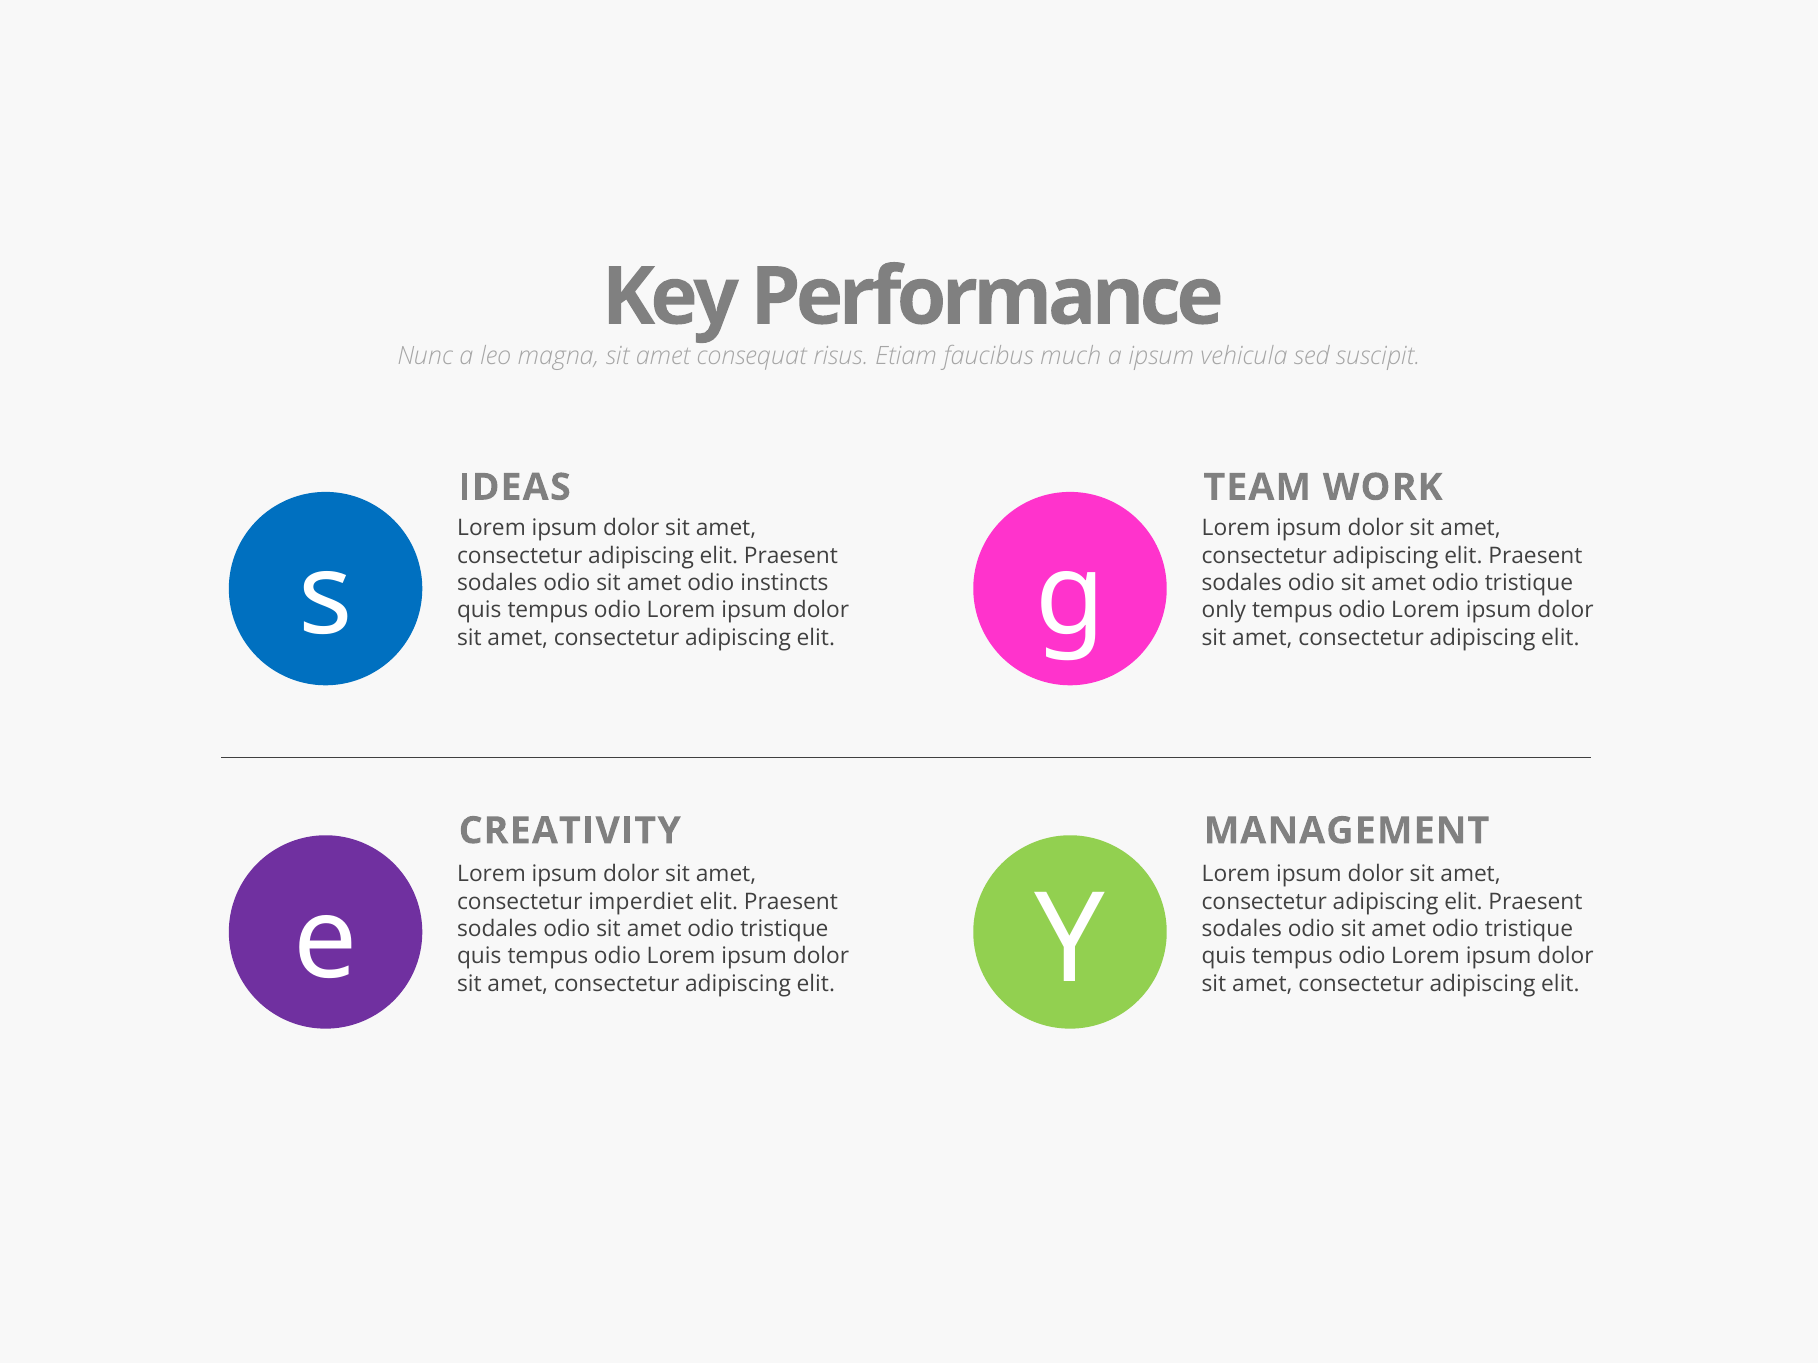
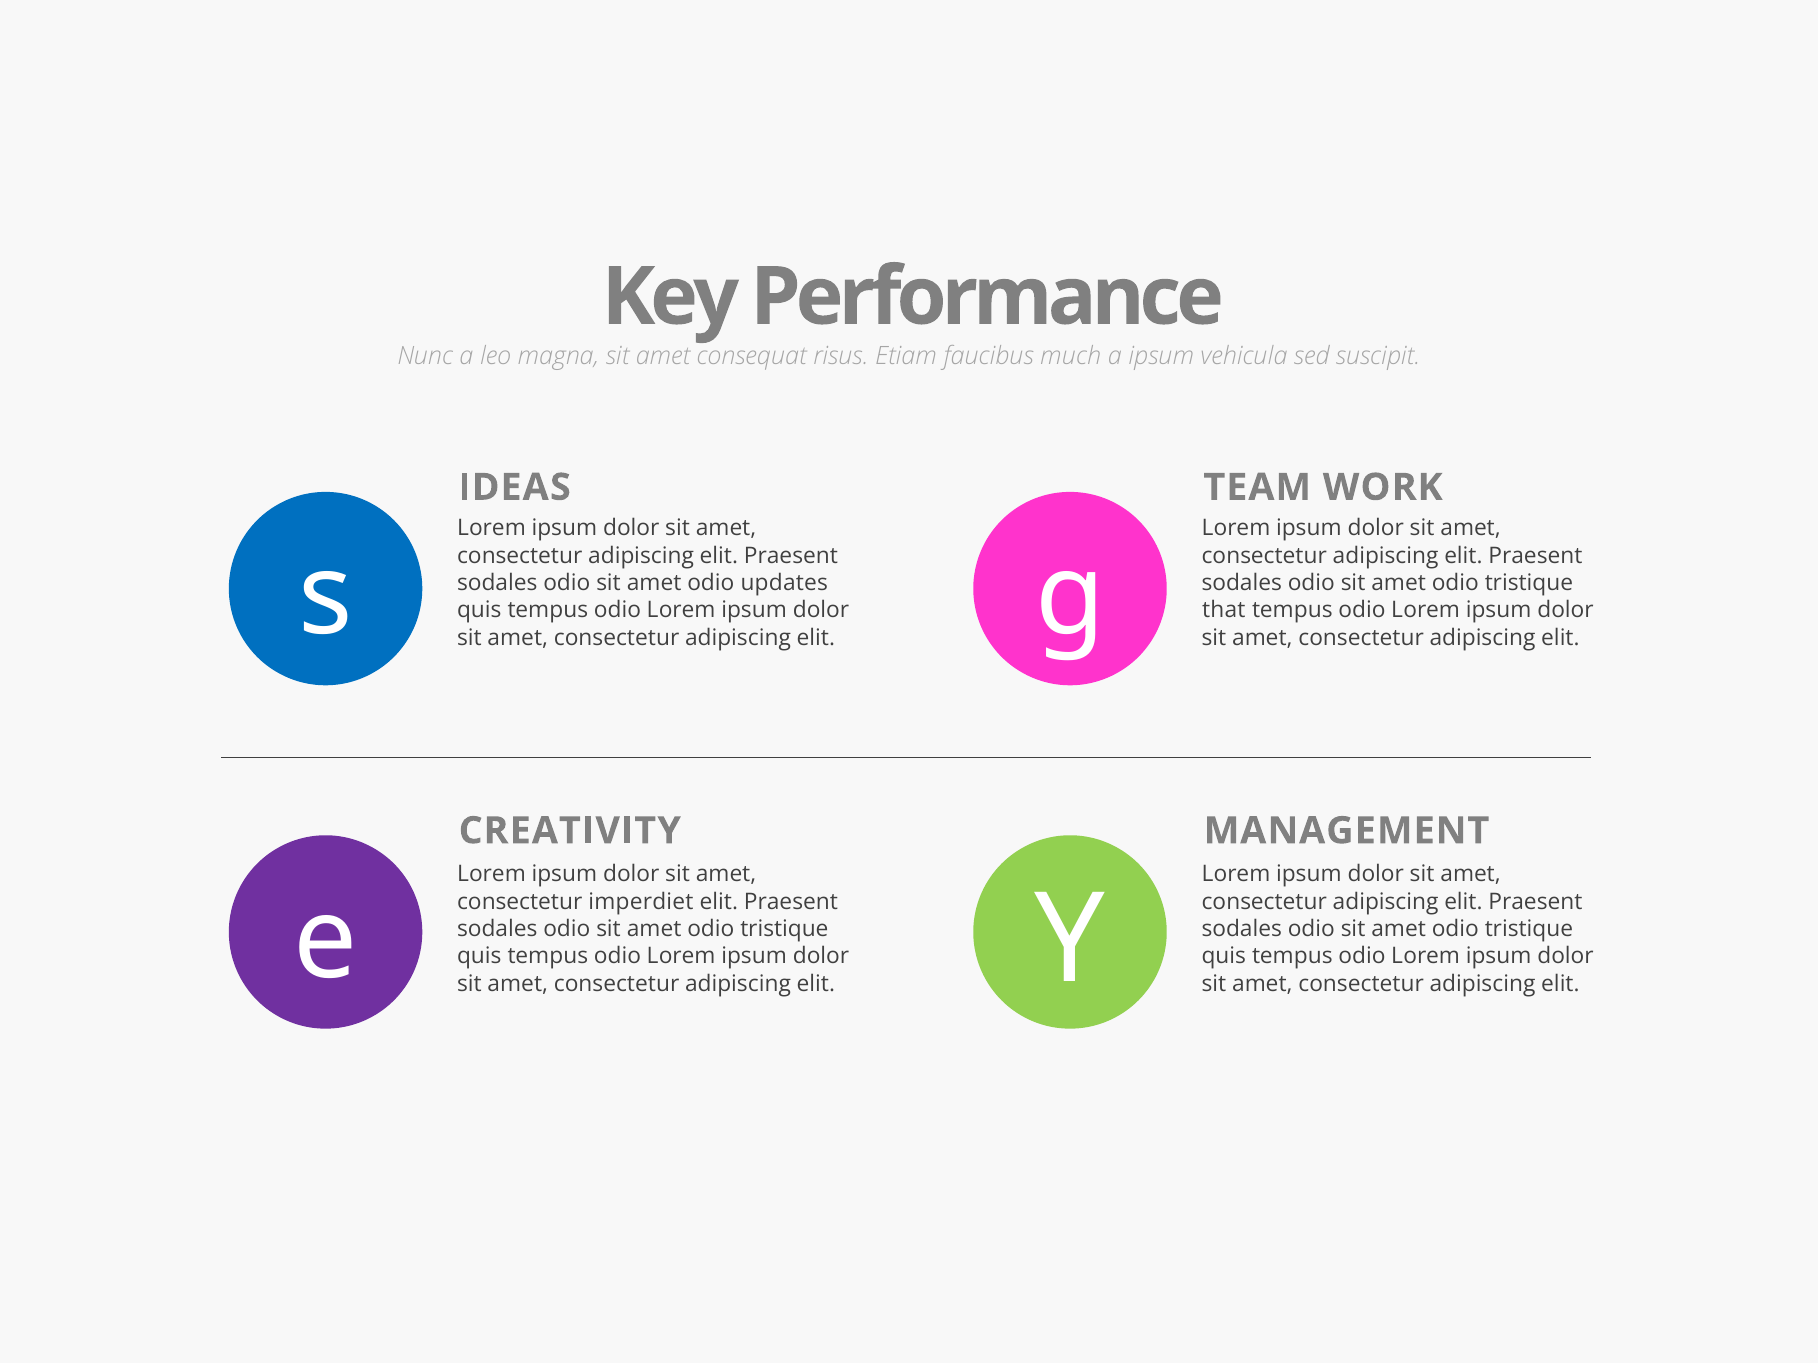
instincts: instincts -> updates (784, 583)
only: only -> that (1224, 611)
